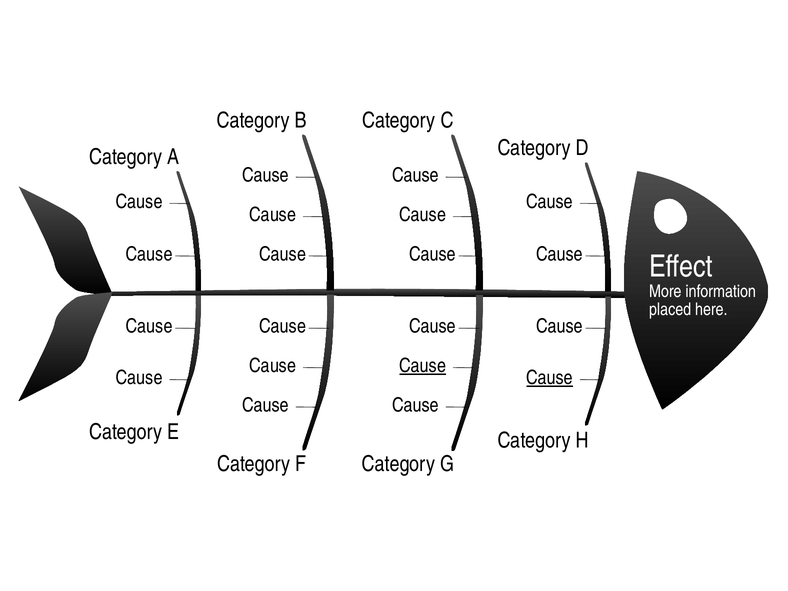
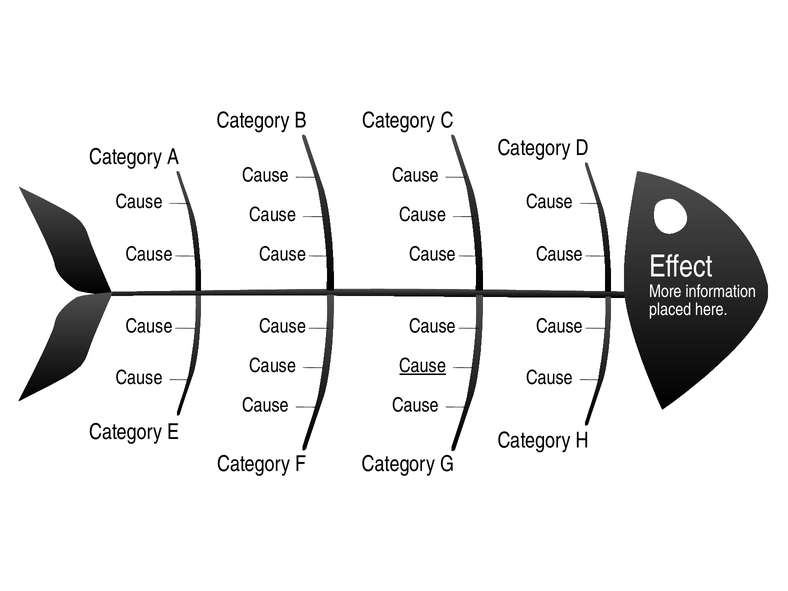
Cause underline: present -> none (550, 378)
